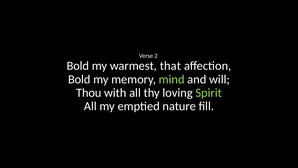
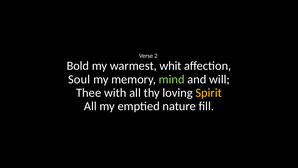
that: that -> whit (171, 66)
Bold: Bold -> Soul (79, 79)
Thou: Thou -> Thee (89, 93)
Spirit colour: light green -> yellow (209, 93)
